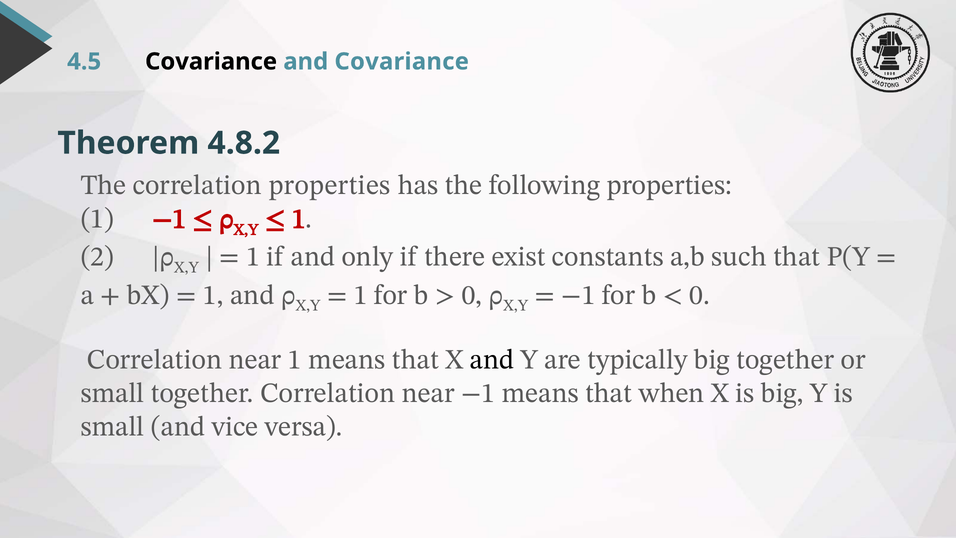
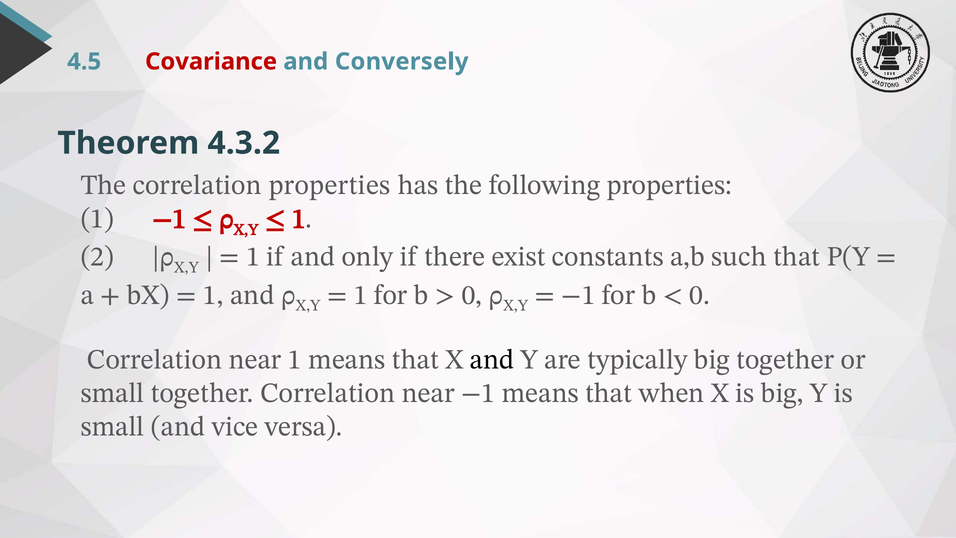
Covariance colour: black -> red (211, 62)
and Covariance: Covariance -> Conversely (402, 62)
4.8.2: 4.8.2 -> 4.3.2 (244, 143)
